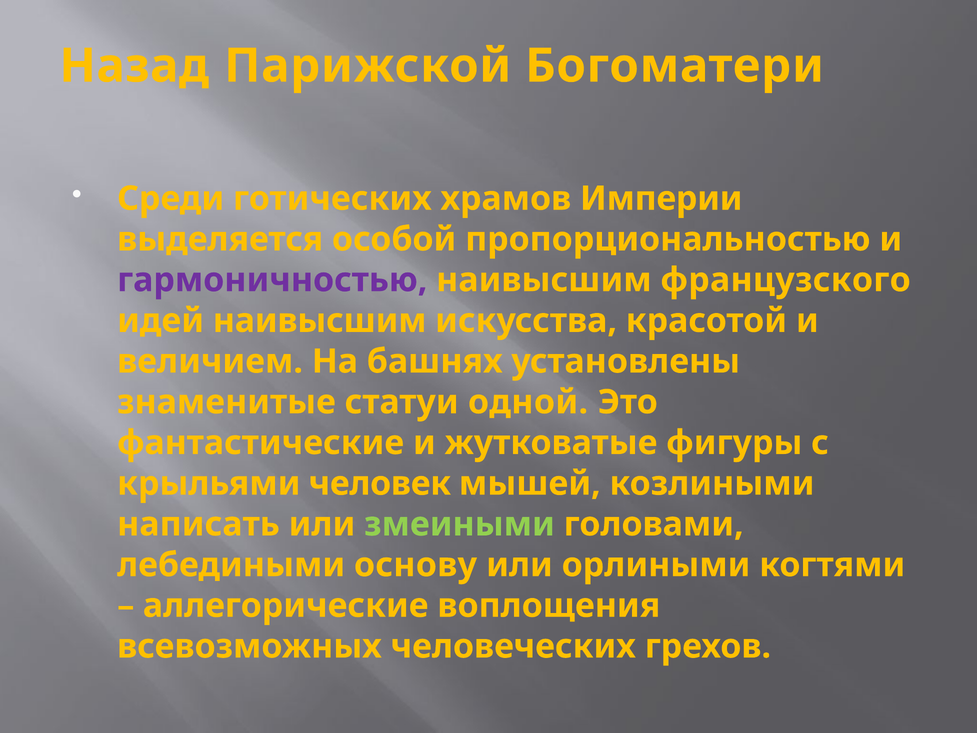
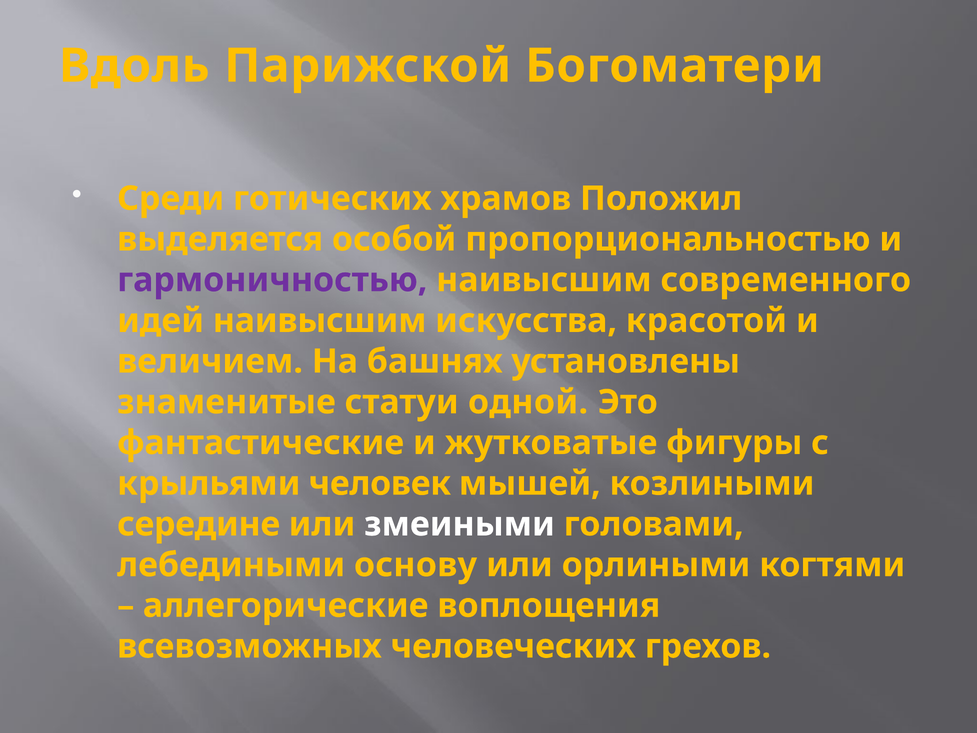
Назад: Назад -> Вдоль (134, 66)
Империи: Империи -> Положил (661, 199)
французского: французского -> современного (786, 280)
написать: написать -> середине (199, 524)
змеиными colour: light green -> white (459, 524)
